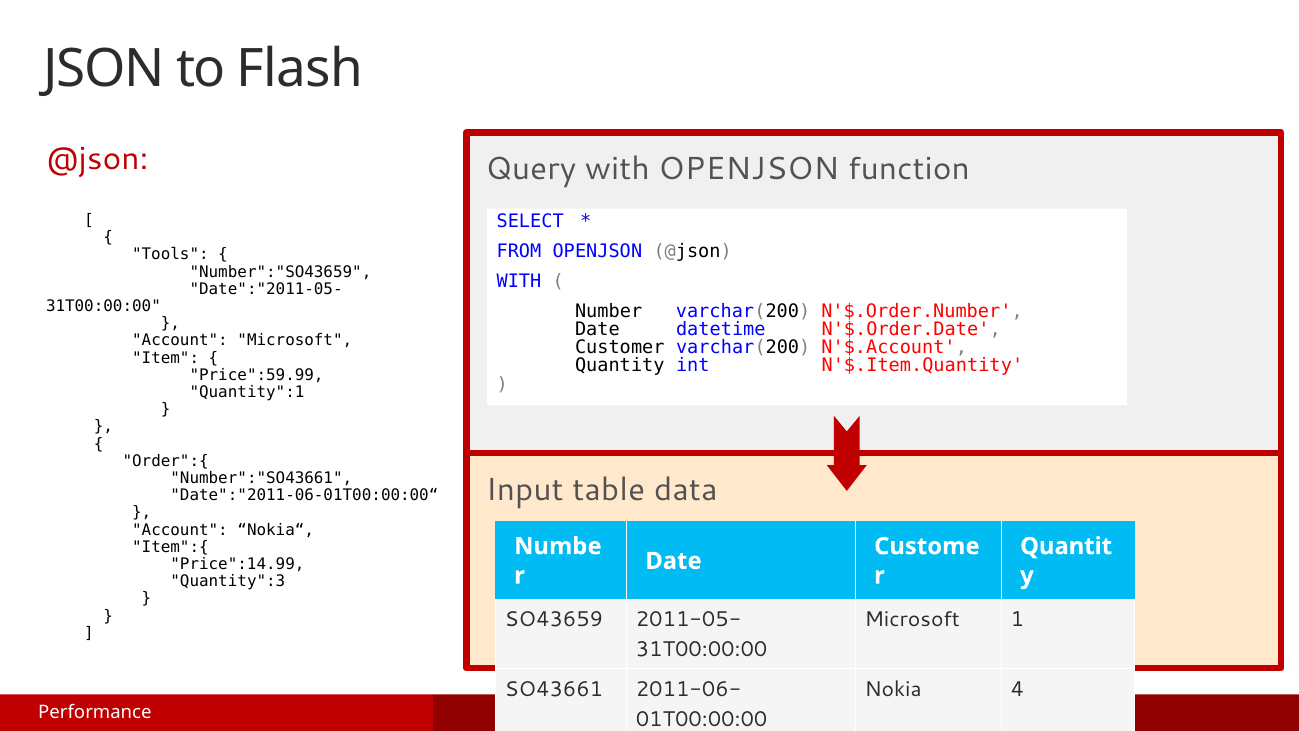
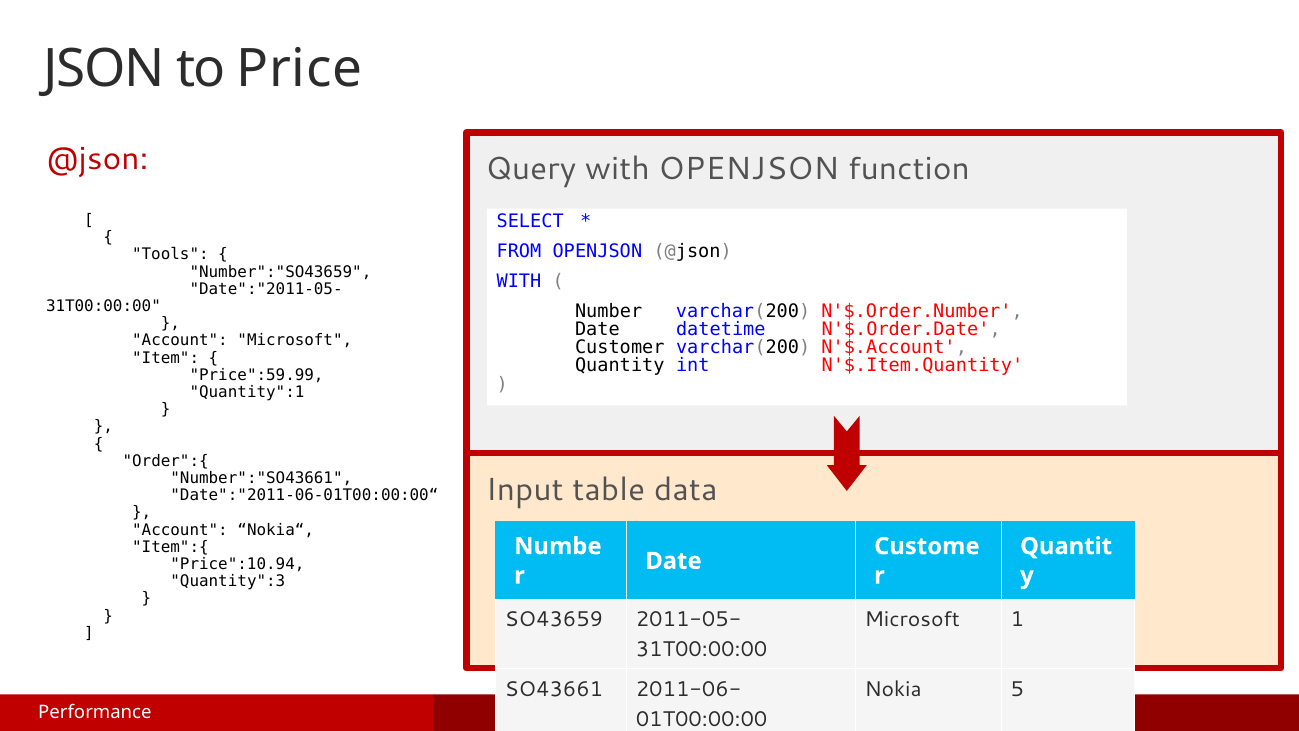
Flash: Flash -> Price (300, 69)
Price":14.99: Price":14.99 -> Price":10.94 (237, 564)
4: 4 -> 5 (1017, 689)
